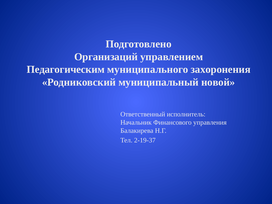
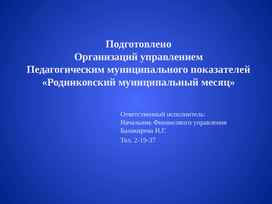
захоронения: захоронения -> показателей (221, 69)
новой: новой -> месяц (218, 82)
